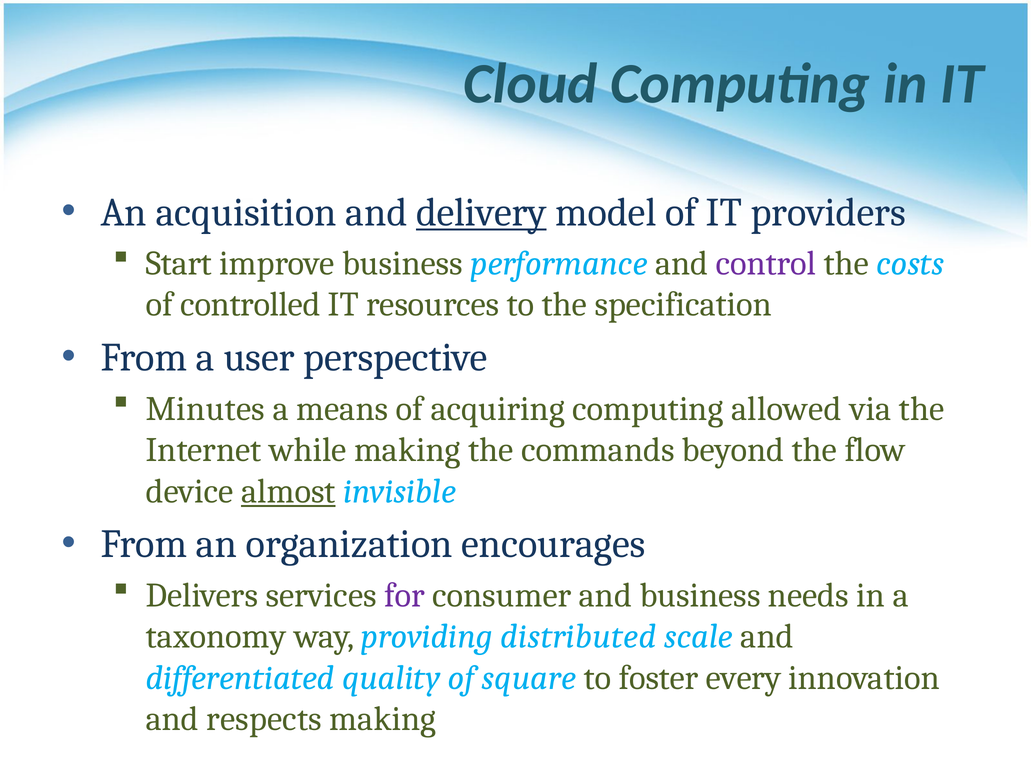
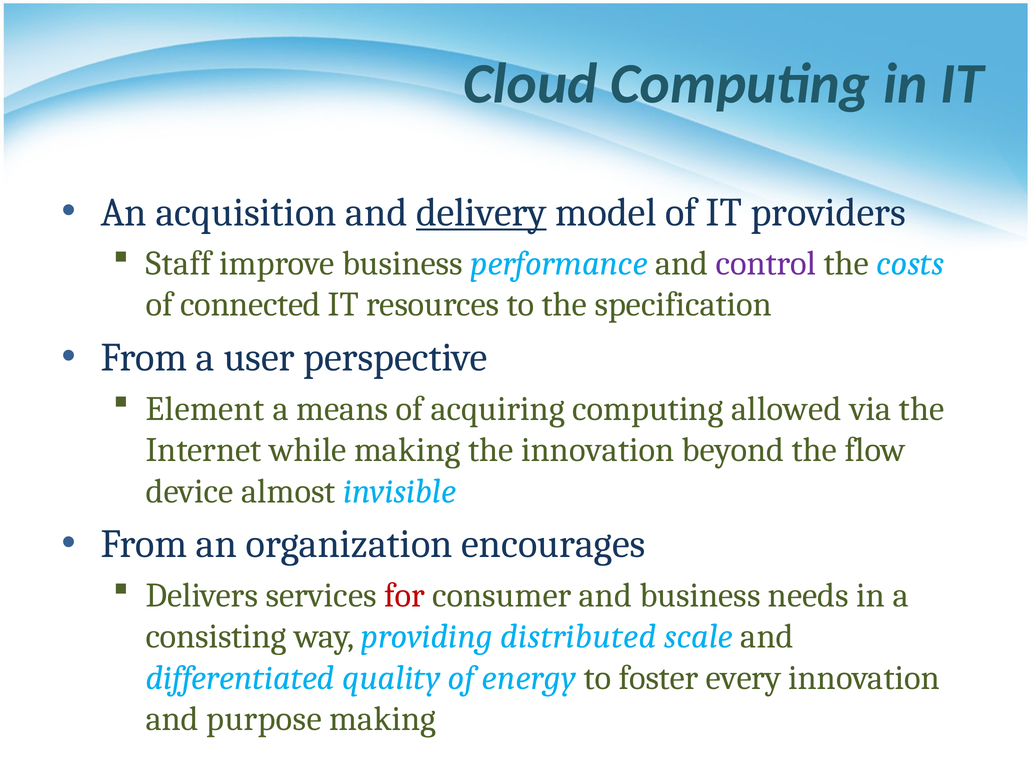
Start: Start -> Staff (179, 263)
controlled: controlled -> connected (250, 305)
Minutes: Minutes -> Element (205, 409)
the commands: commands -> innovation (598, 450)
almost underline: present -> none (288, 491)
for colour: purple -> red (404, 596)
taxonomy: taxonomy -> consisting (216, 637)
square: square -> energy (529, 678)
respects: respects -> purpose (264, 719)
